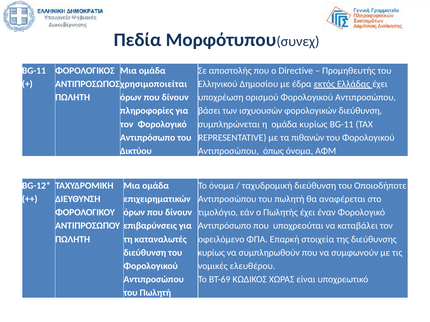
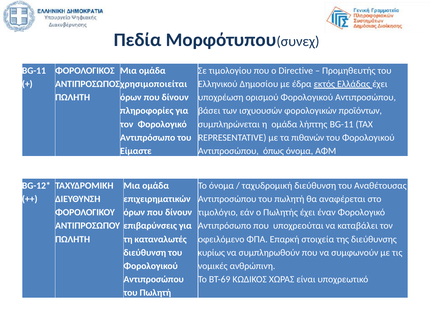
αποστολής: αποστολής -> τιμολογίου (230, 71)
φορολογικών διεύθυνση: διεύθυνση -> προϊόντων (360, 111)
ομάδα κυρίως: κυρίως -> λήπτης (313, 124)
Δικτύου: Δικτύου -> Είμαστε (136, 151)
Οποιοδήποτε: Οποιοδήποτε -> Αναθέτουσας (380, 186)
ελευθέρου: ελευθέρου -> ανθρώπινη (253, 266)
